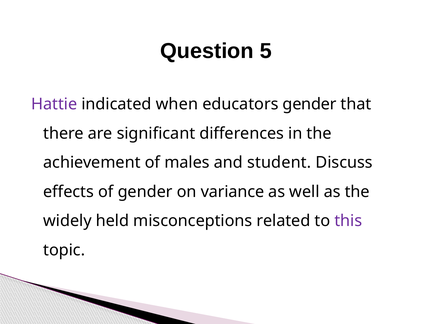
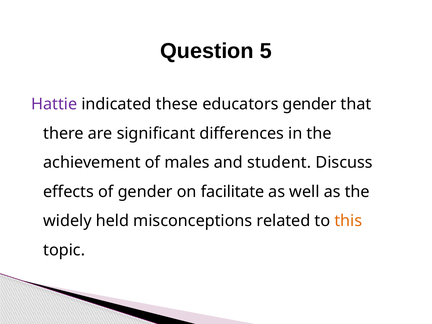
when: when -> these (177, 104)
variance: variance -> facilitate (233, 192)
this colour: purple -> orange (348, 221)
